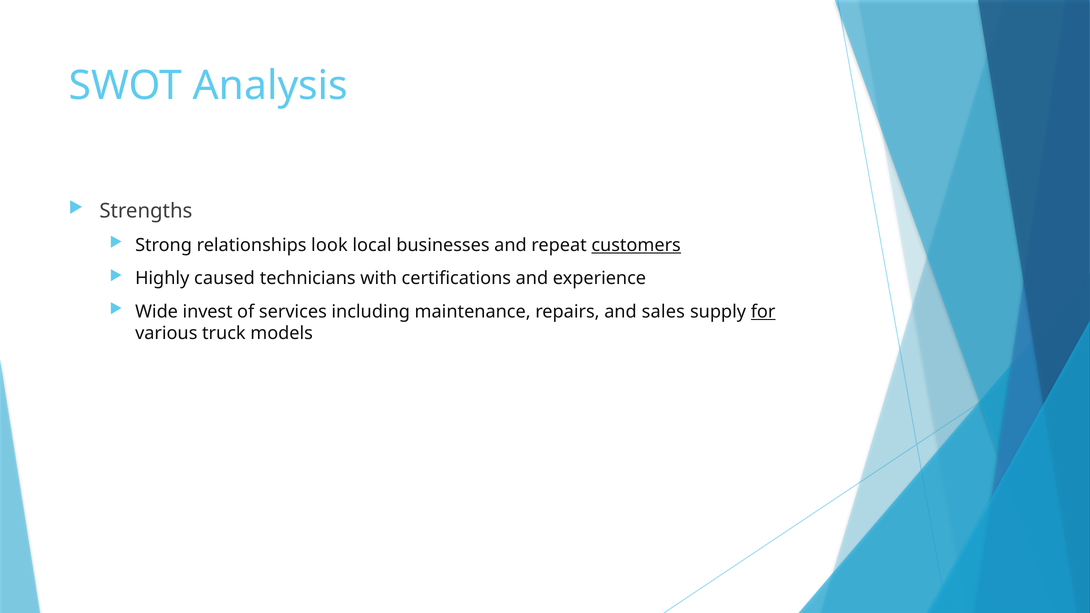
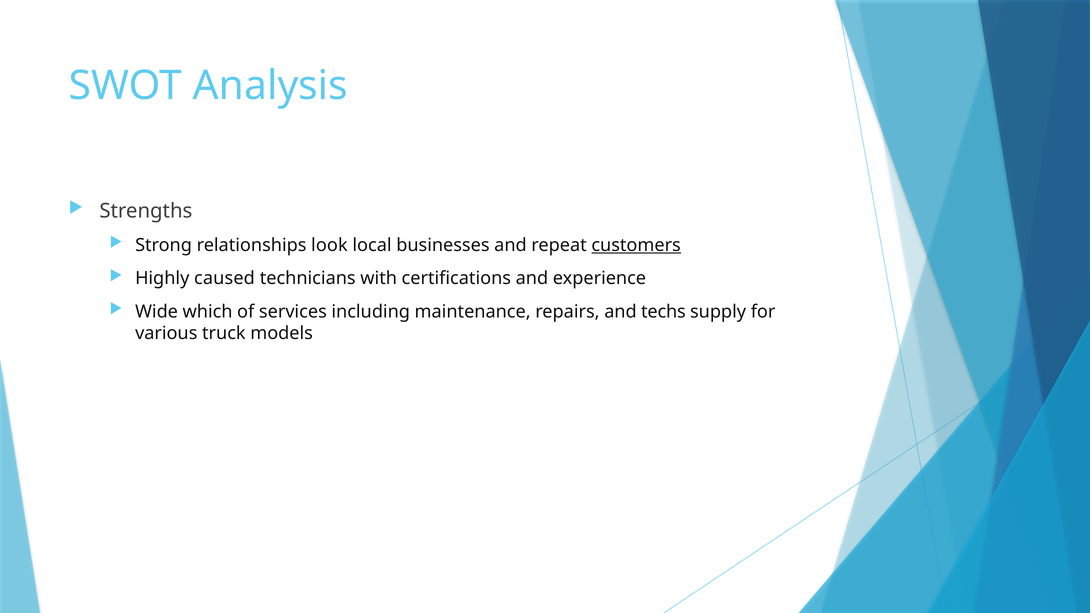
invest: invest -> which (208, 312)
sales: sales -> techs (663, 312)
for underline: present -> none (763, 312)
